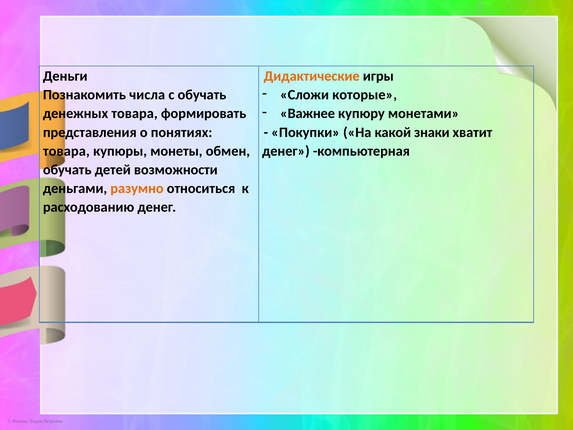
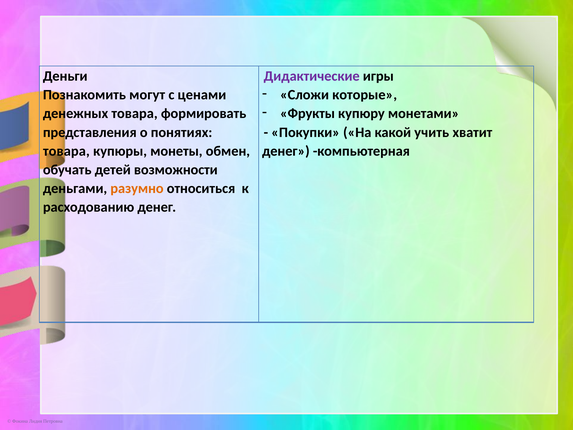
Дидактические colour: orange -> purple (312, 76)
числа: числа -> могут (147, 95)
с обучать: обучать -> ценами (202, 95)
Важнее: Важнее -> Фрукты (307, 114)
знаки: знаки -> учить (432, 132)
